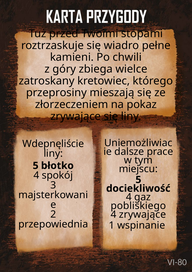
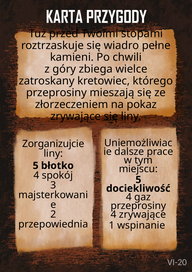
Wdepnęliście: Wdepnęliście -> Zorganizujcie (53, 144)
pobliskiego: pobliskiego -> przeprosiny (138, 206)
VI-80: VI-80 -> VI-20 (177, 263)
